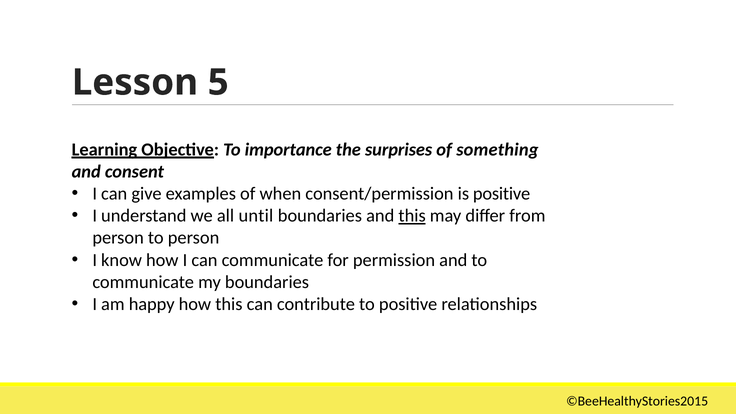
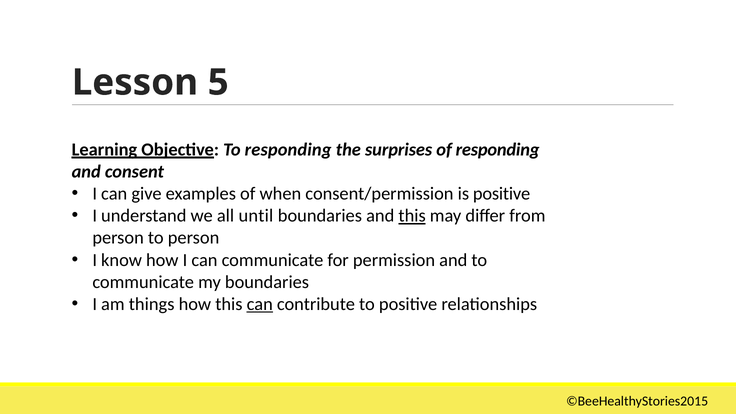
To importance: importance -> responding (288, 150)
of something: something -> responding (498, 150)
happy: happy -> things (152, 304)
can underline: none -> present (260, 304)
